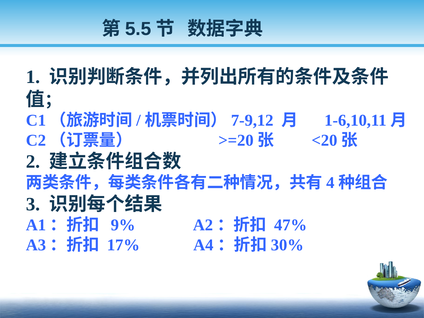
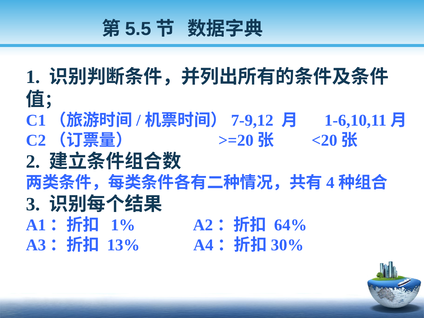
9%: 9% -> 1% (123, 225)
47%: 47% -> 64% (291, 225)
17%: 17% -> 13% (123, 245)
